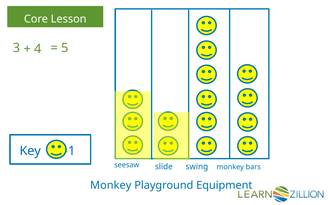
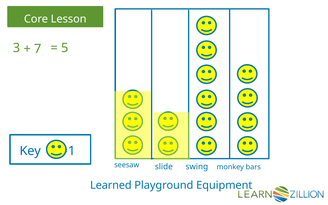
4: 4 -> 7 (38, 49)
Monkey: Monkey -> Learned (111, 185)
